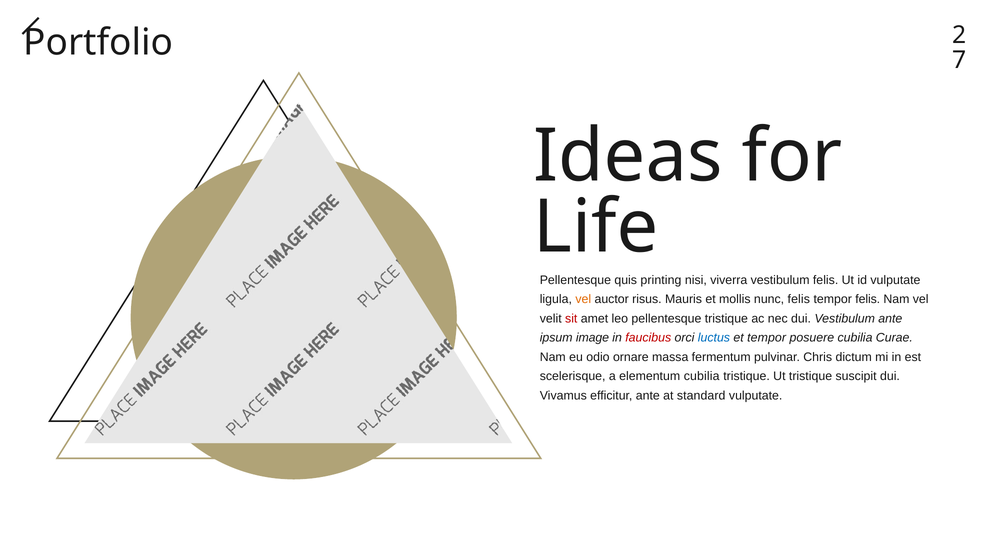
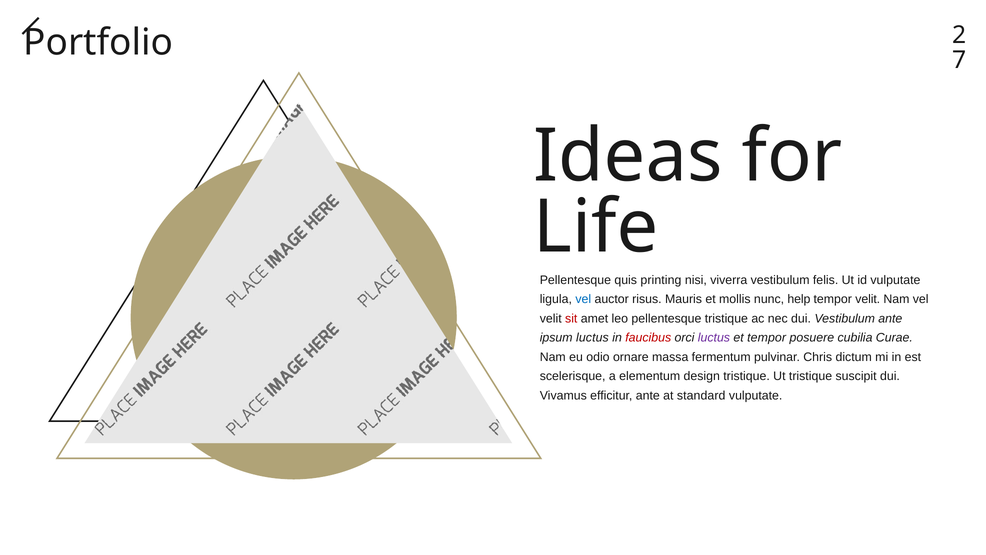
vel colour: orange -> blue (583, 299)
nunc felis: felis -> help (799, 299)
tempor felis: felis -> velit (868, 299)
ipsum image: image -> luctus (592, 338)
luctus colour: blue -> purple (714, 338)
elementum cubilia: cubilia -> design (702, 376)
